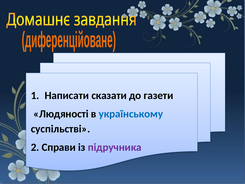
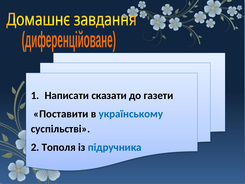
Людяностi: Людяностi -> Поставити (61, 114)
Справи: Справи -> Тополя (59, 147)
підручника colour: purple -> blue (115, 147)
